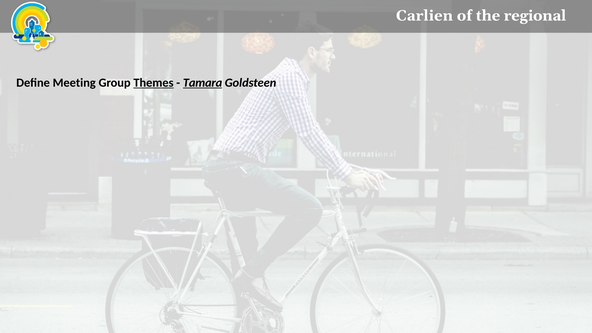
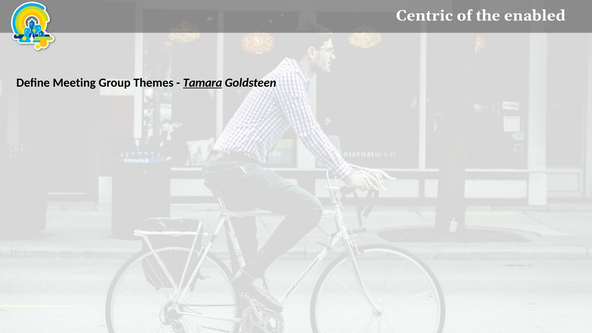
Carlien: Carlien -> Centric (424, 16)
regional: regional -> enabled (535, 16)
Themes underline: present -> none (153, 83)
